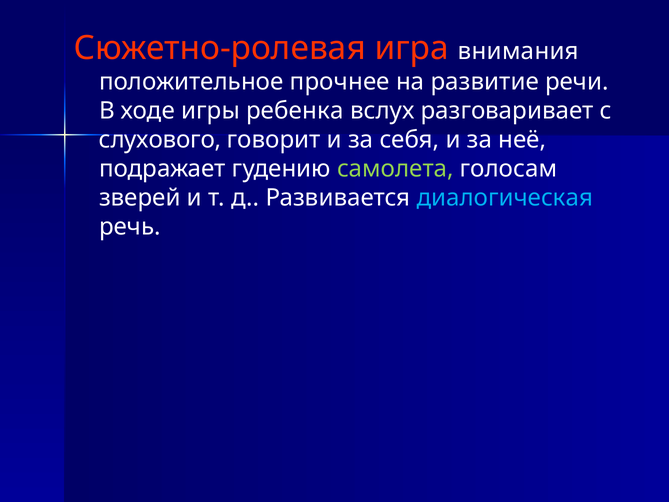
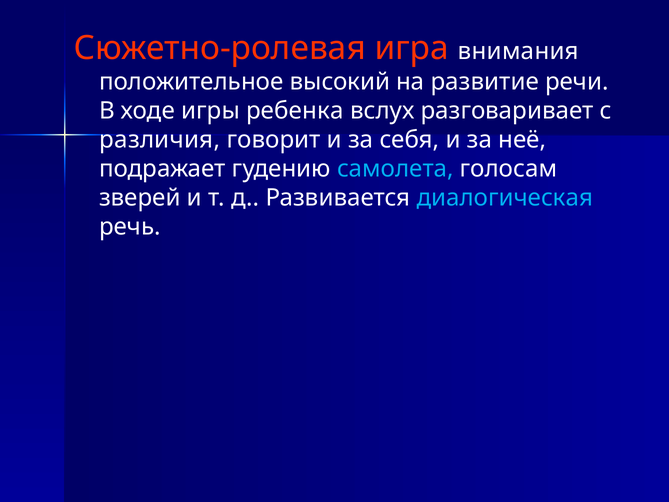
прочнее: прочнее -> высокий (340, 82)
слухового: слухового -> различия (160, 140)
самолета colour: light green -> light blue (395, 169)
